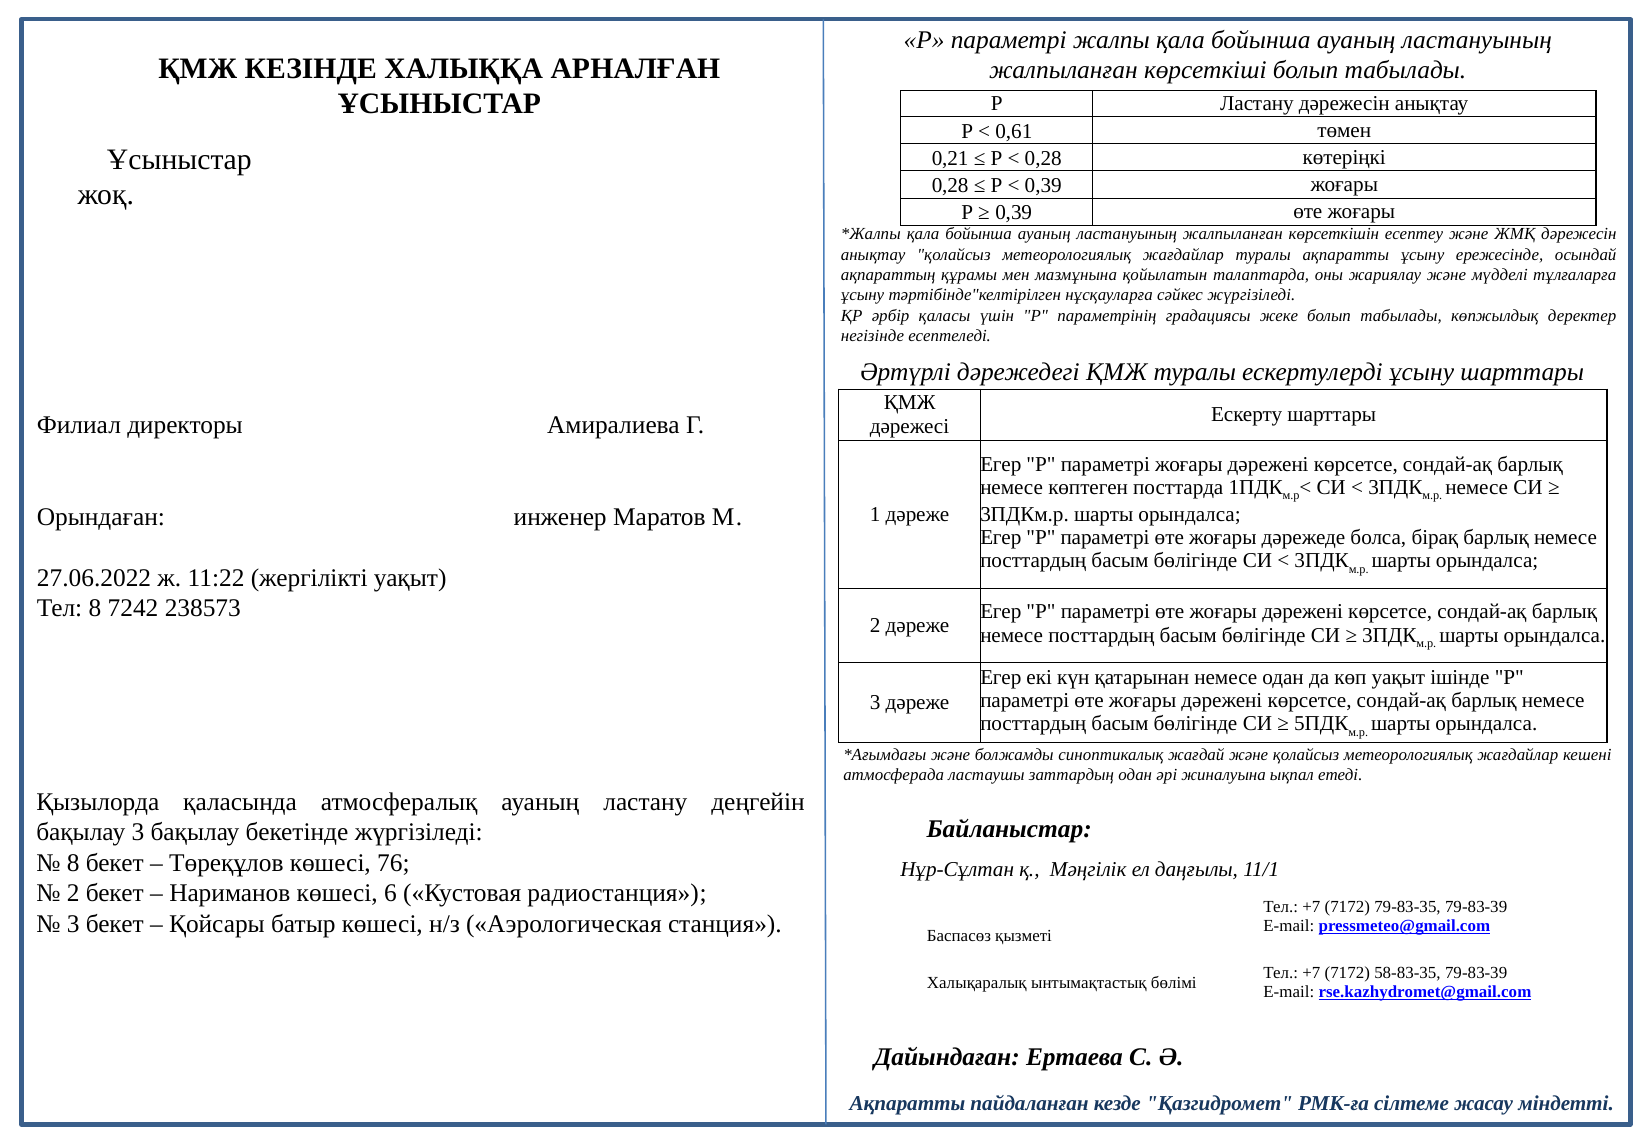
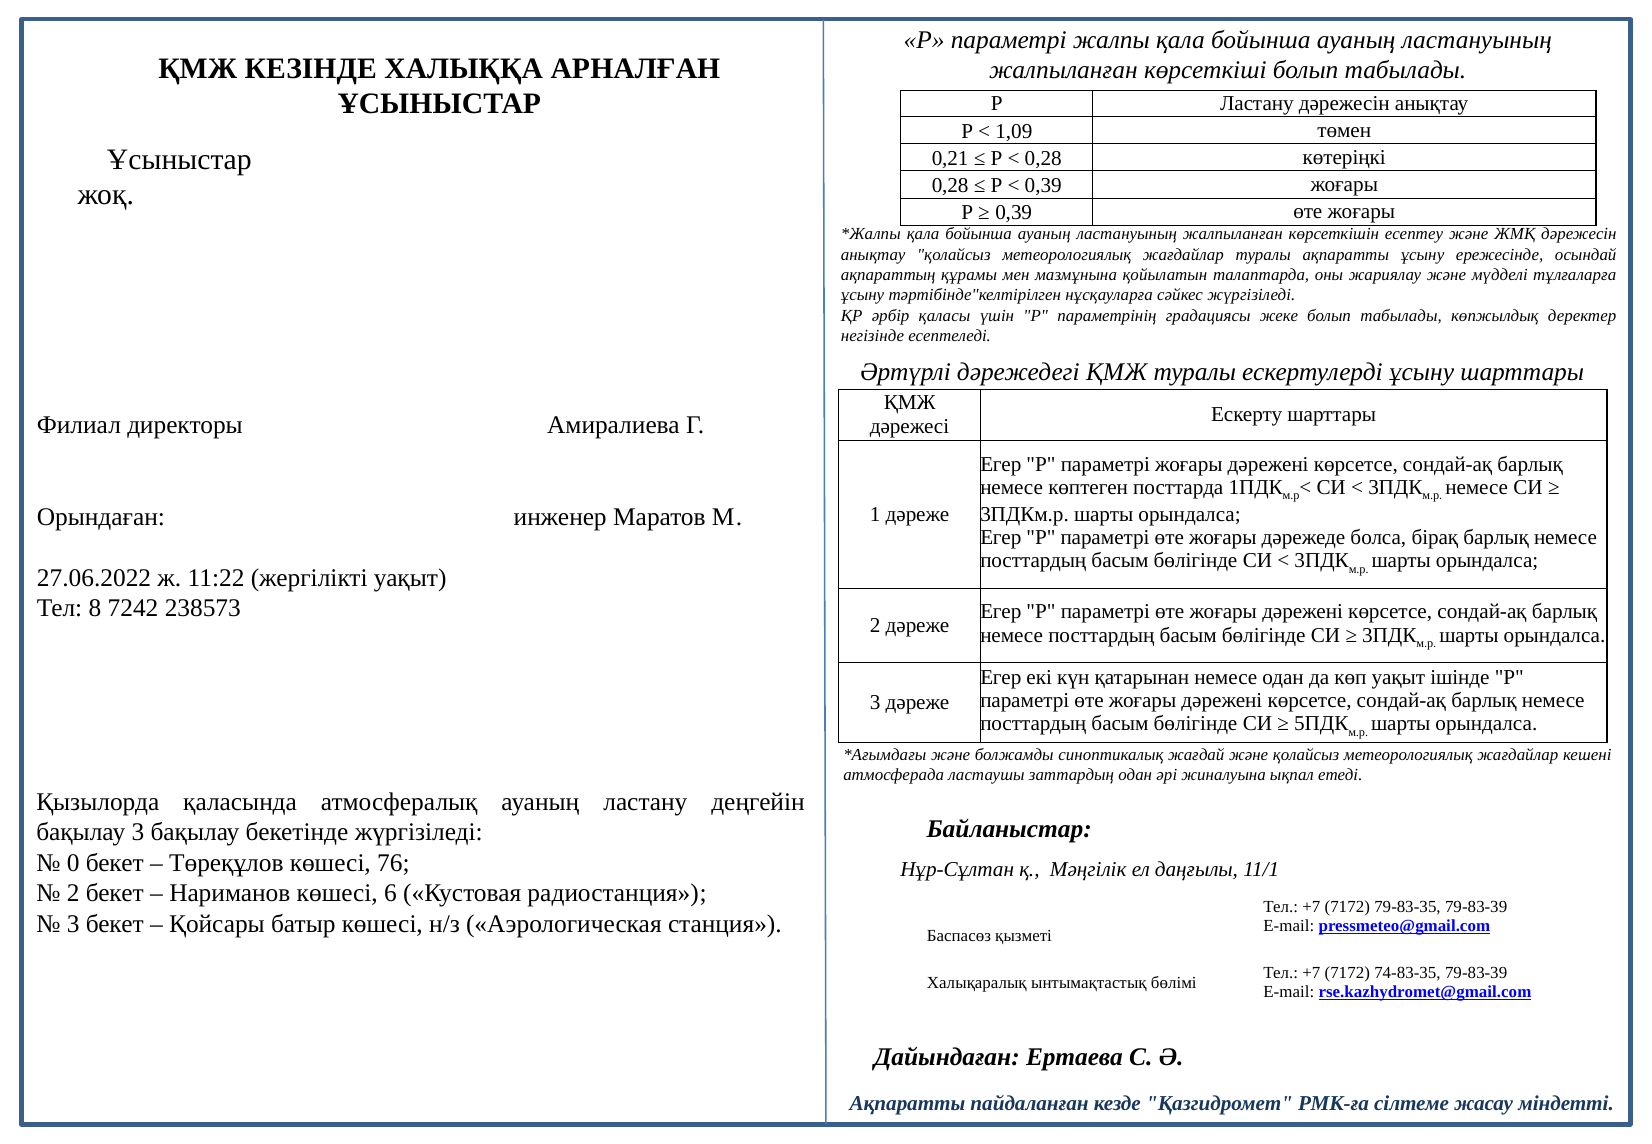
0,61: 0,61 -> 1,09 (1014, 131)
8: 8 -> 0 (73, 862)
58-83-35: 58-83-35 -> 74-83-35 (1407, 973)
